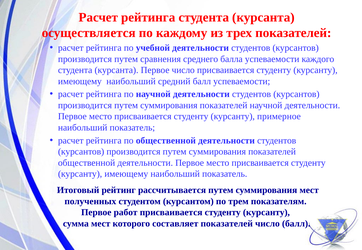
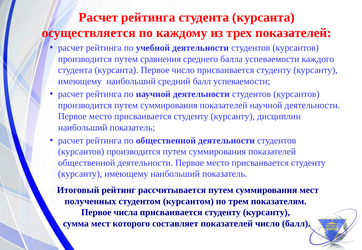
примерное: примерное -> дисциплин (279, 117)
работ: работ -> числа (126, 213)
